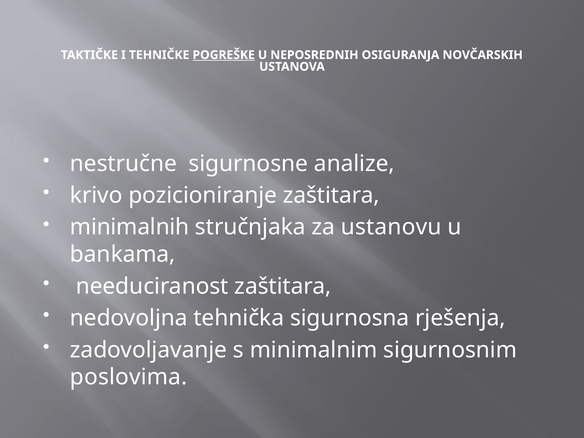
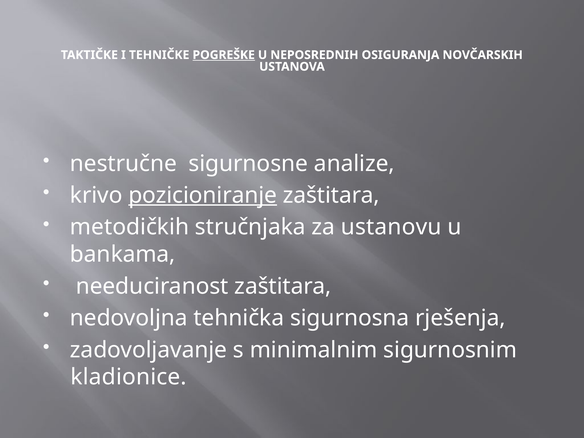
pozicioniranje underline: none -> present (203, 195)
minimalnih: minimalnih -> metodičkih (130, 227)
poslovima: poslovima -> kladionice (129, 377)
